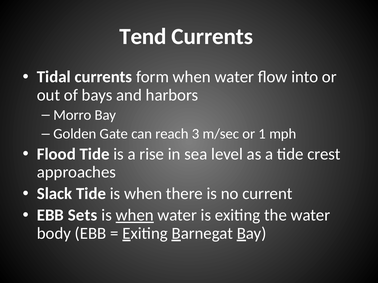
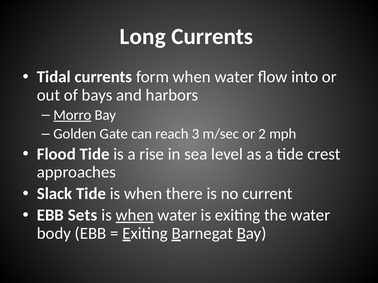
Tend: Tend -> Long (143, 37)
Morro underline: none -> present (72, 115)
1: 1 -> 2 (262, 134)
